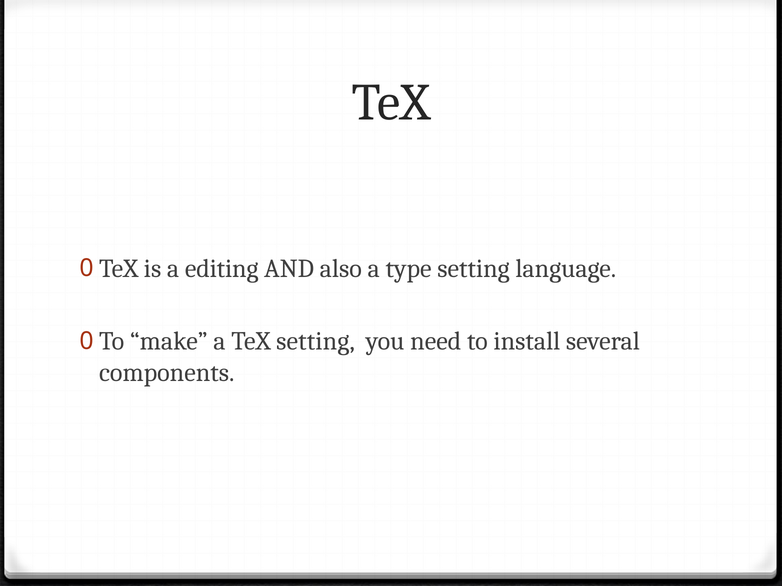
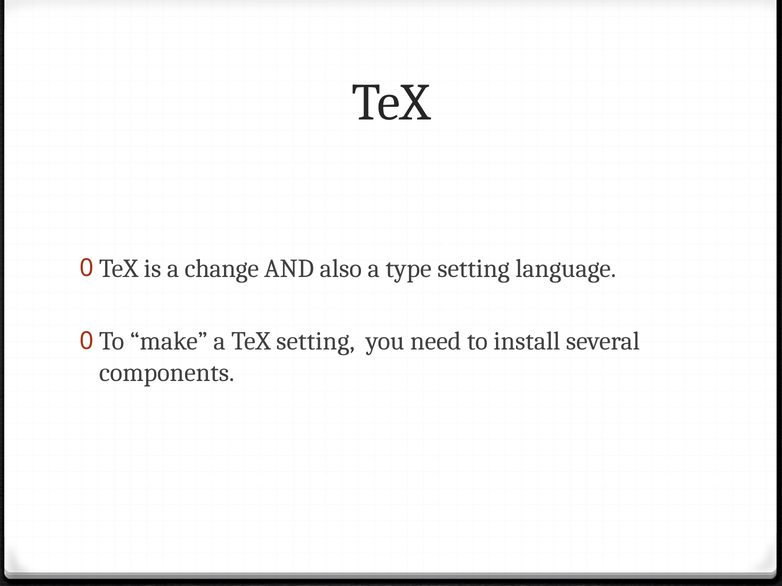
editing: editing -> change (222, 269)
